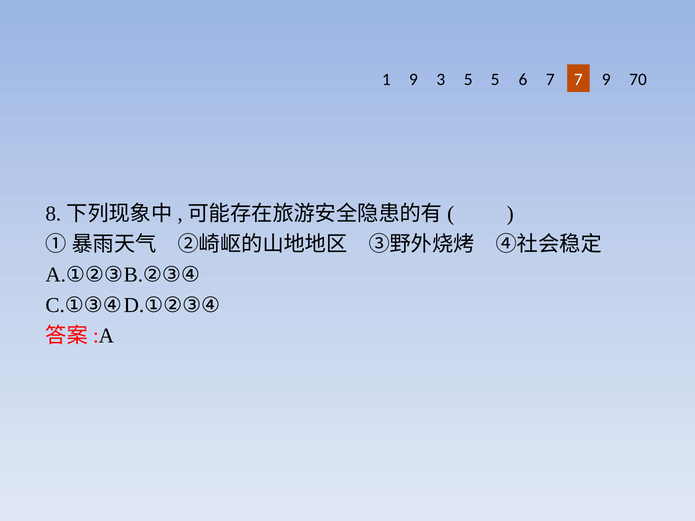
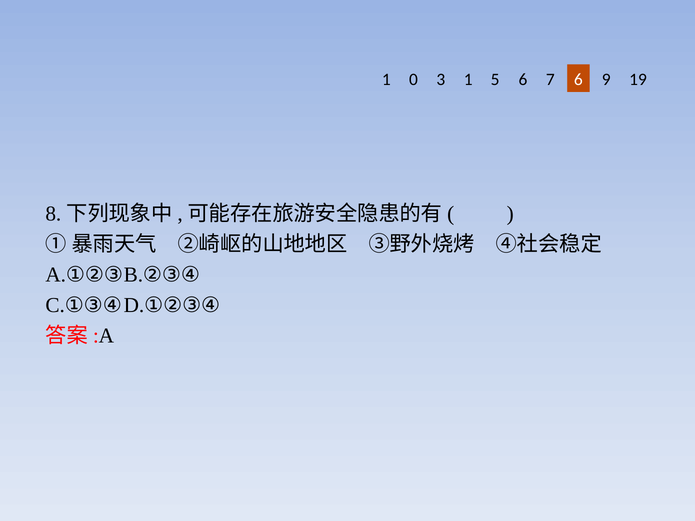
1 9: 9 -> 0 (413, 79)
3 5: 5 -> 1 (468, 79)
7 7: 7 -> 6 (578, 79)
70: 70 -> 19 (638, 79)
